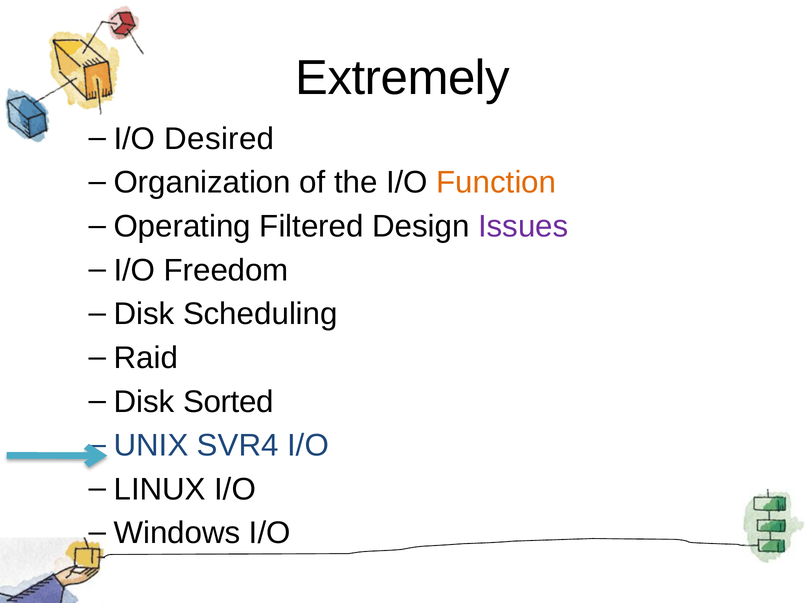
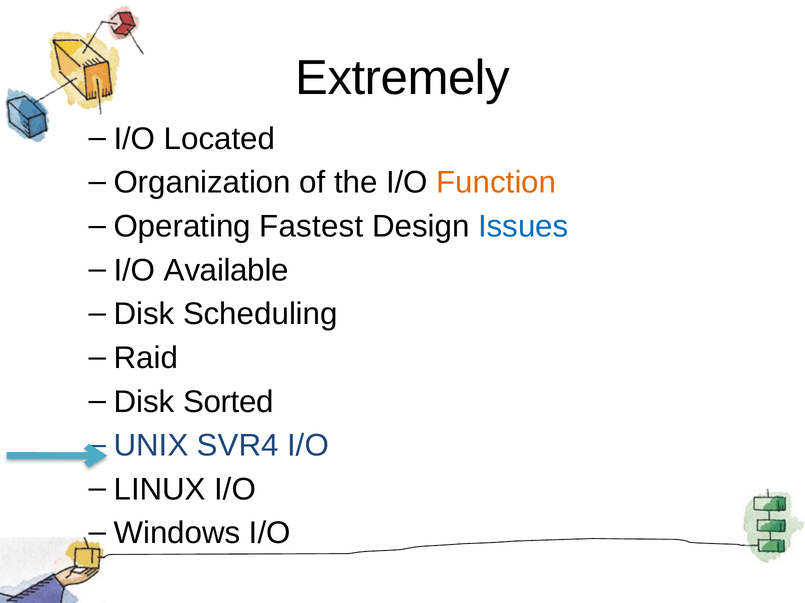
Desired: Desired -> Located (220, 139)
Filtered: Filtered -> Fastest (311, 227)
Issues colour: purple -> blue (523, 227)
Freedom: Freedom -> Available (226, 271)
